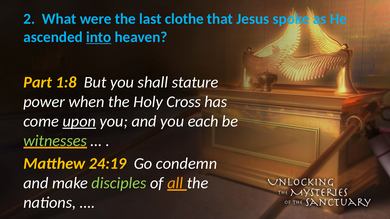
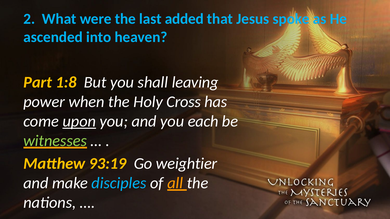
clothe: clothe -> added (184, 19)
into underline: present -> none (99, 37)
stature: stature -> leaving (195, 82)
24:19: 24:19 -> 93:19 (108, 164)
condemn: condemn -> weightier (187, 164)
disciples colour: light green -> light blue (119, 183)
